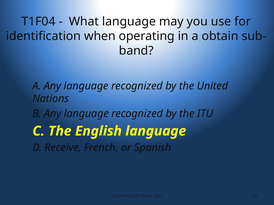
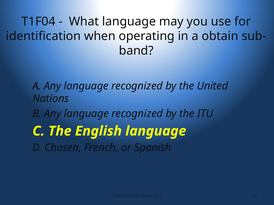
Receive: Receive -> Chosen (63, 148)
